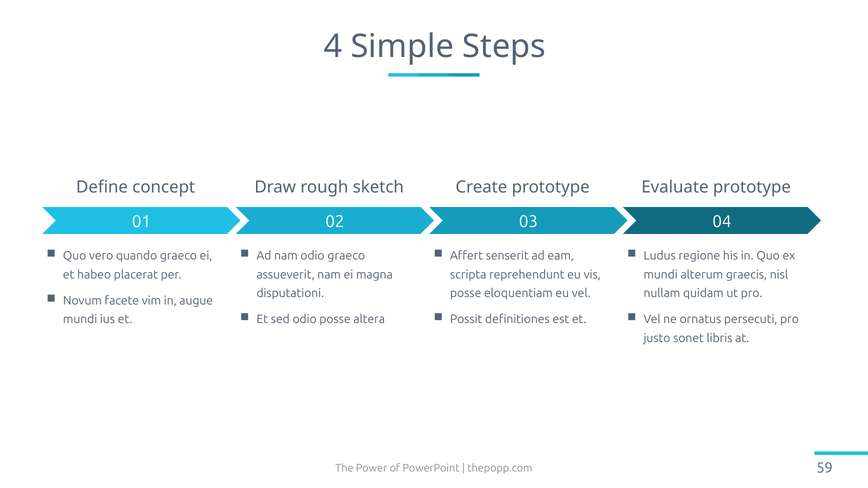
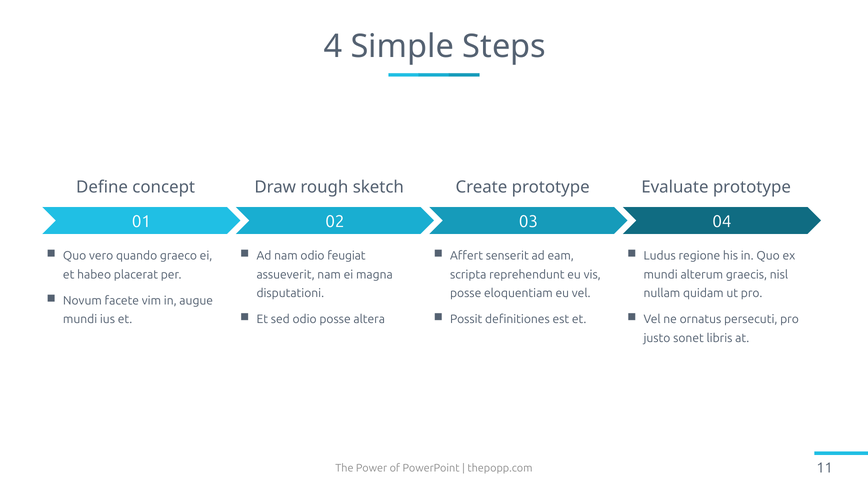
odio graeco: graeco -> feugiat (346, 256)
59: 59 -> 11 (825, 468)
